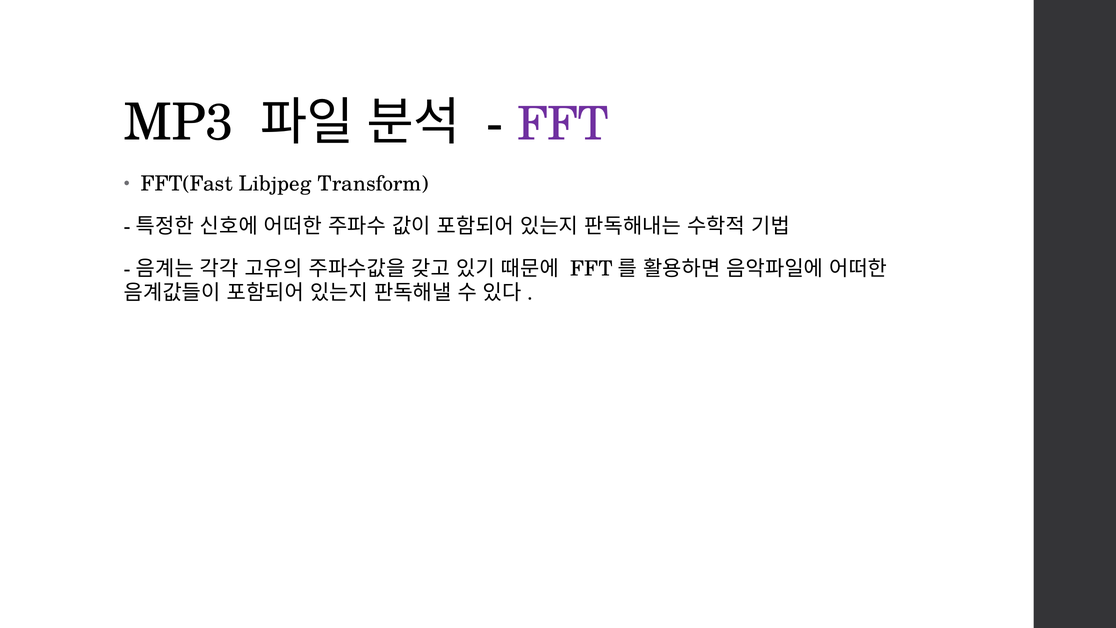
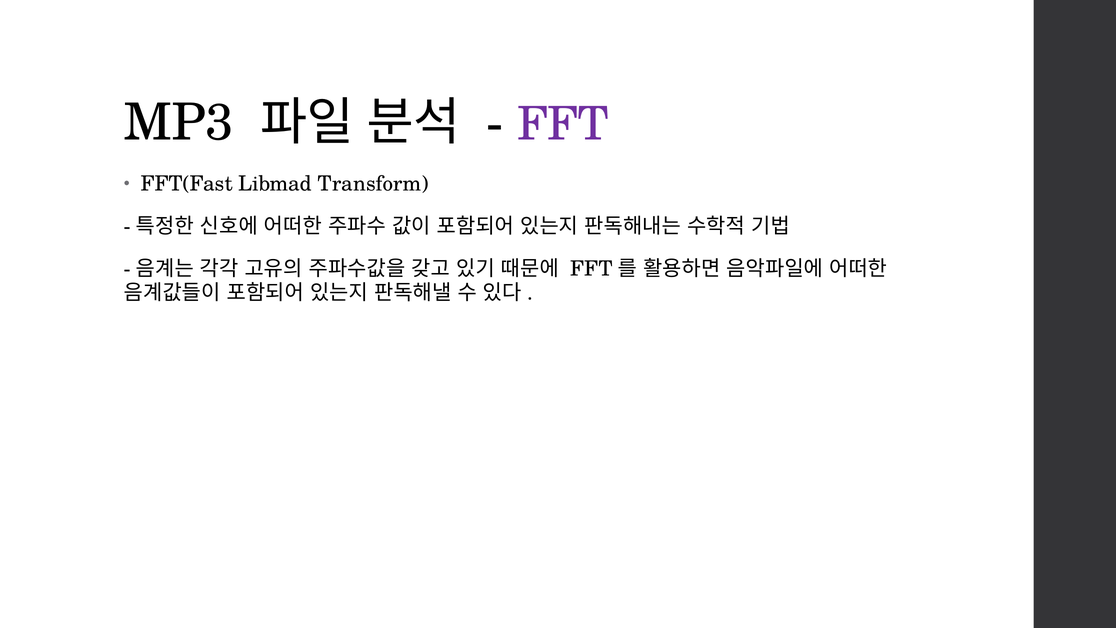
Libjpeg: Libjpeg -> Libmad (275, 184)
